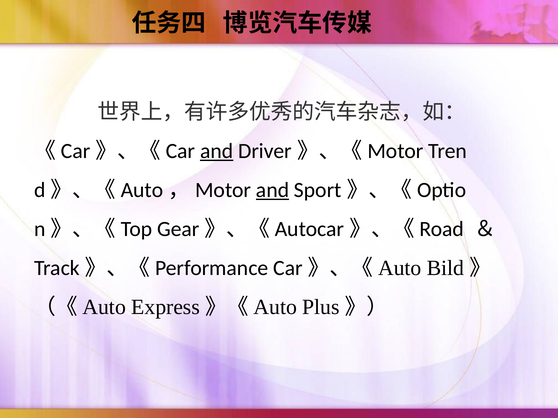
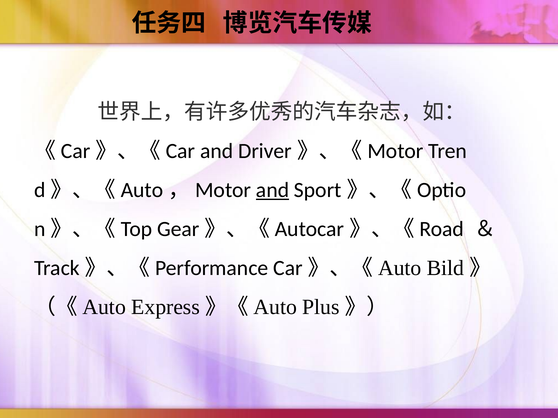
and underline: present -> none (217, 151)
